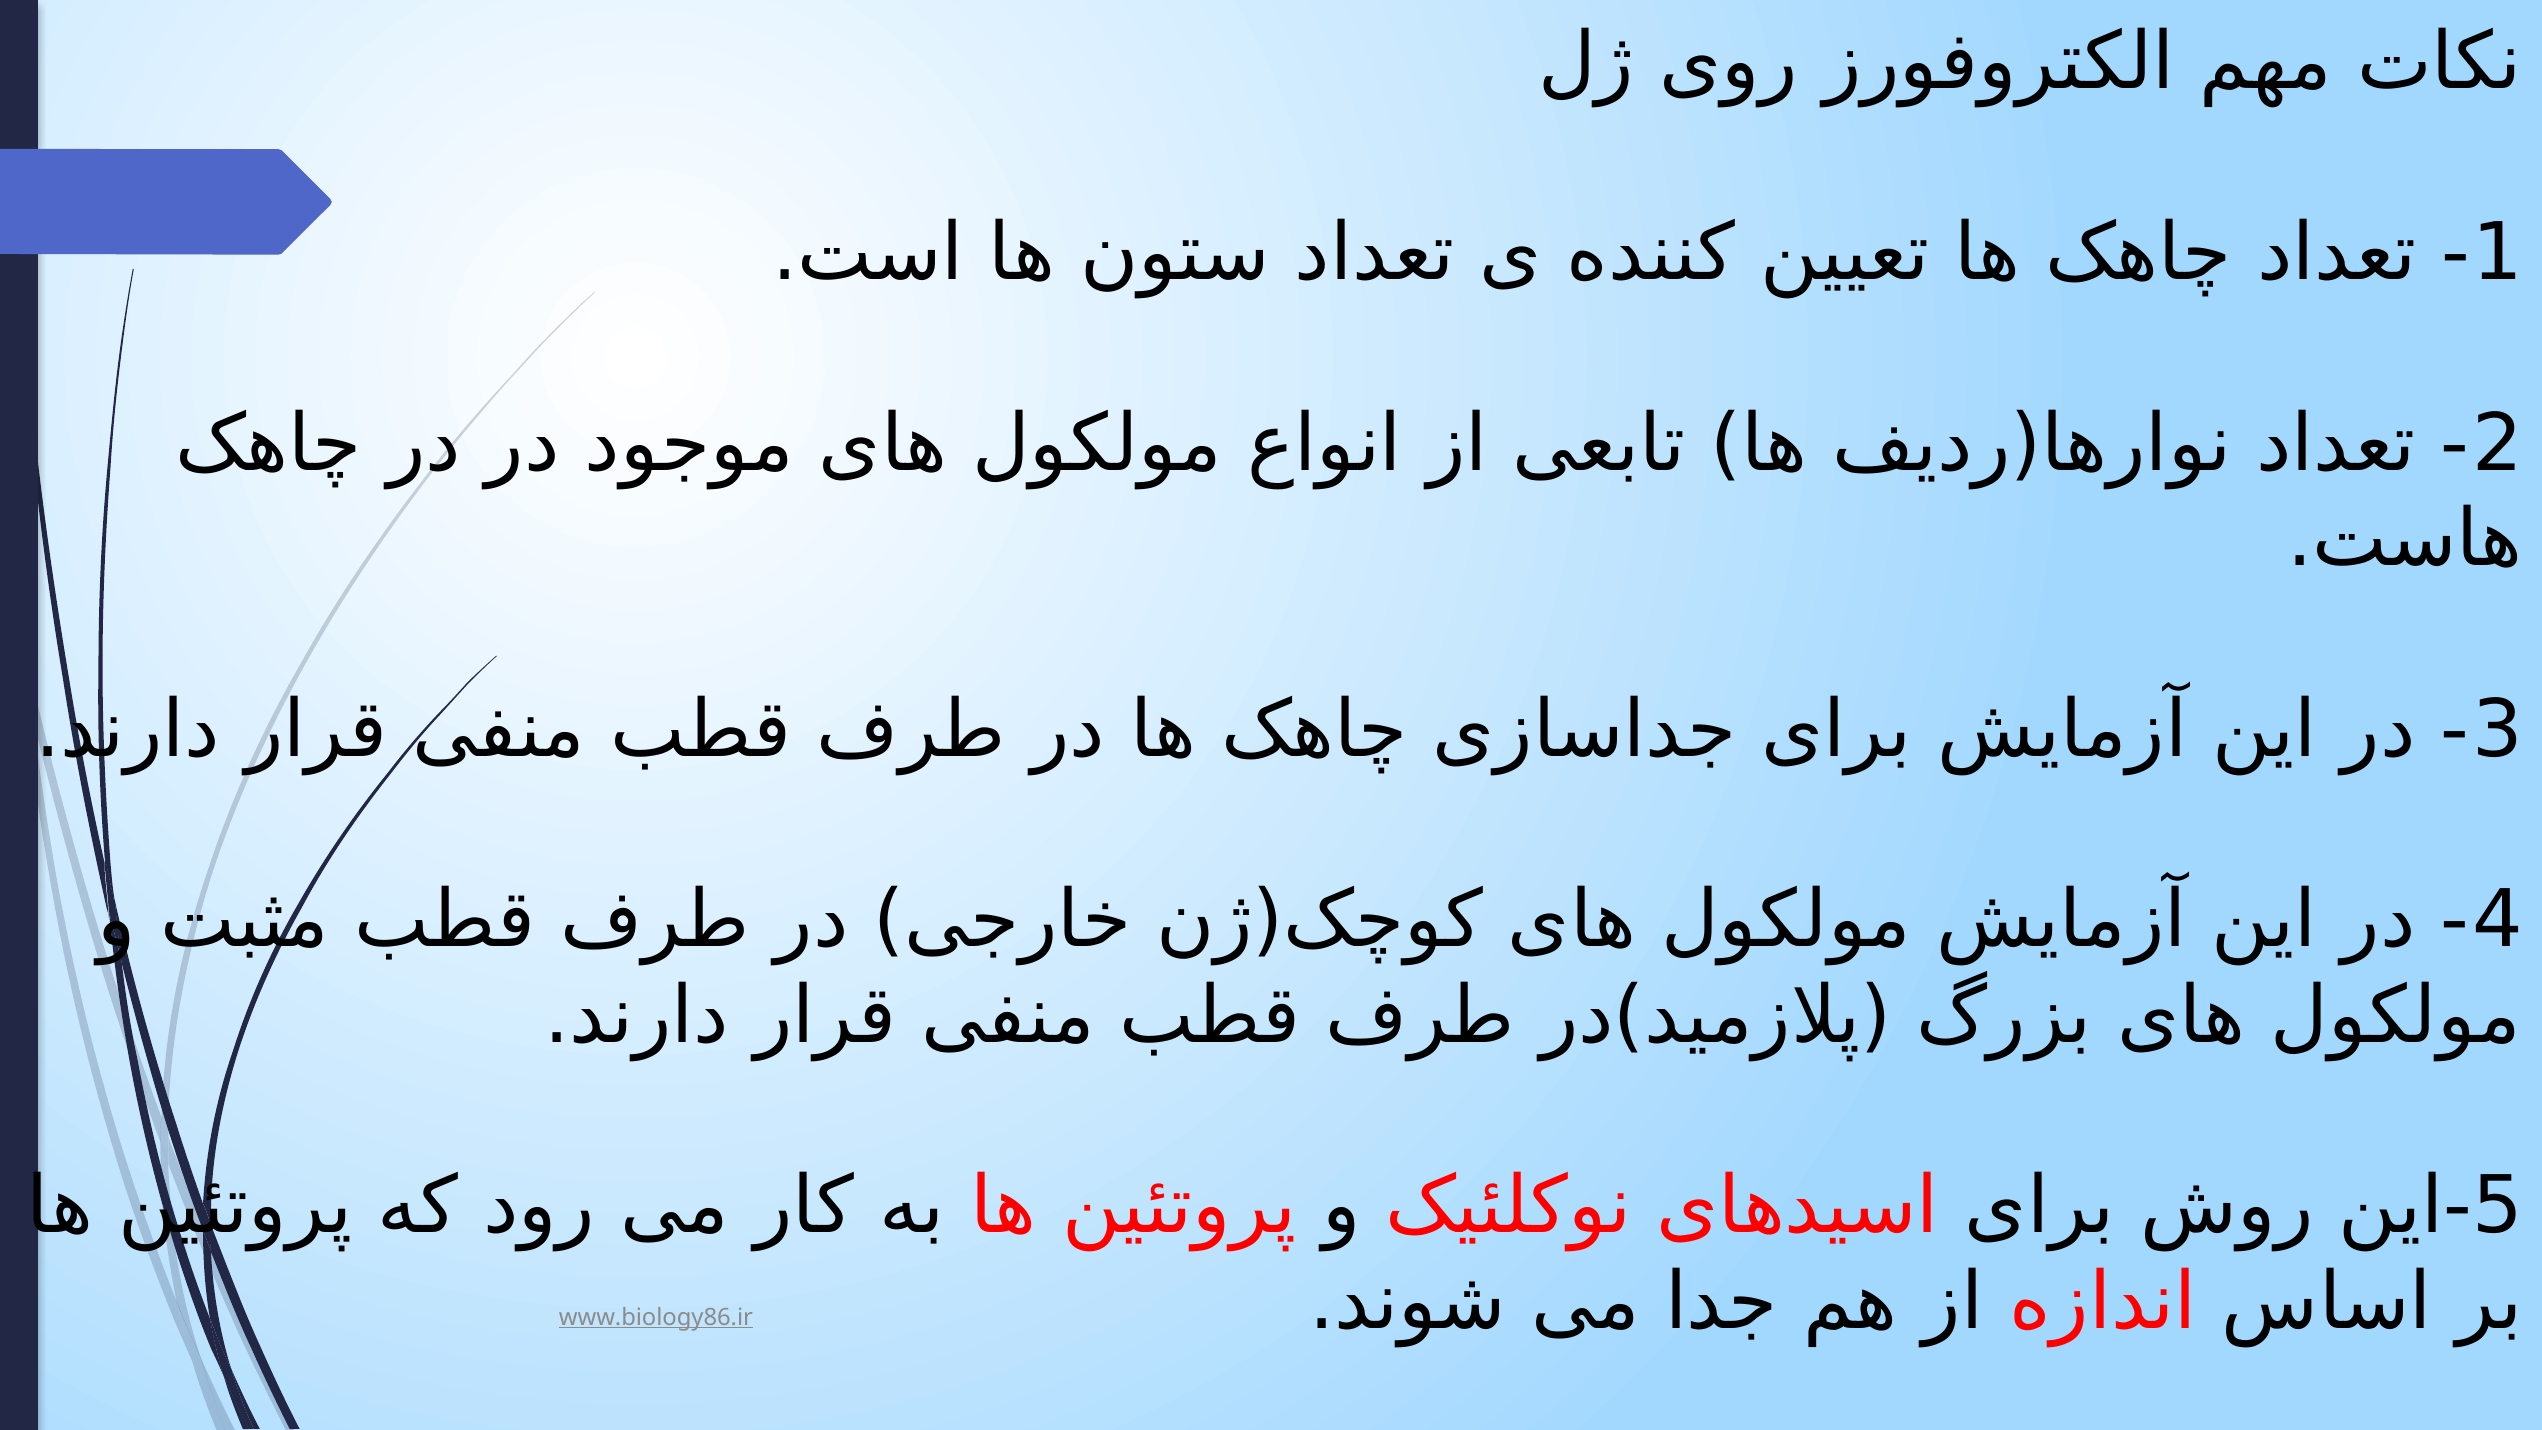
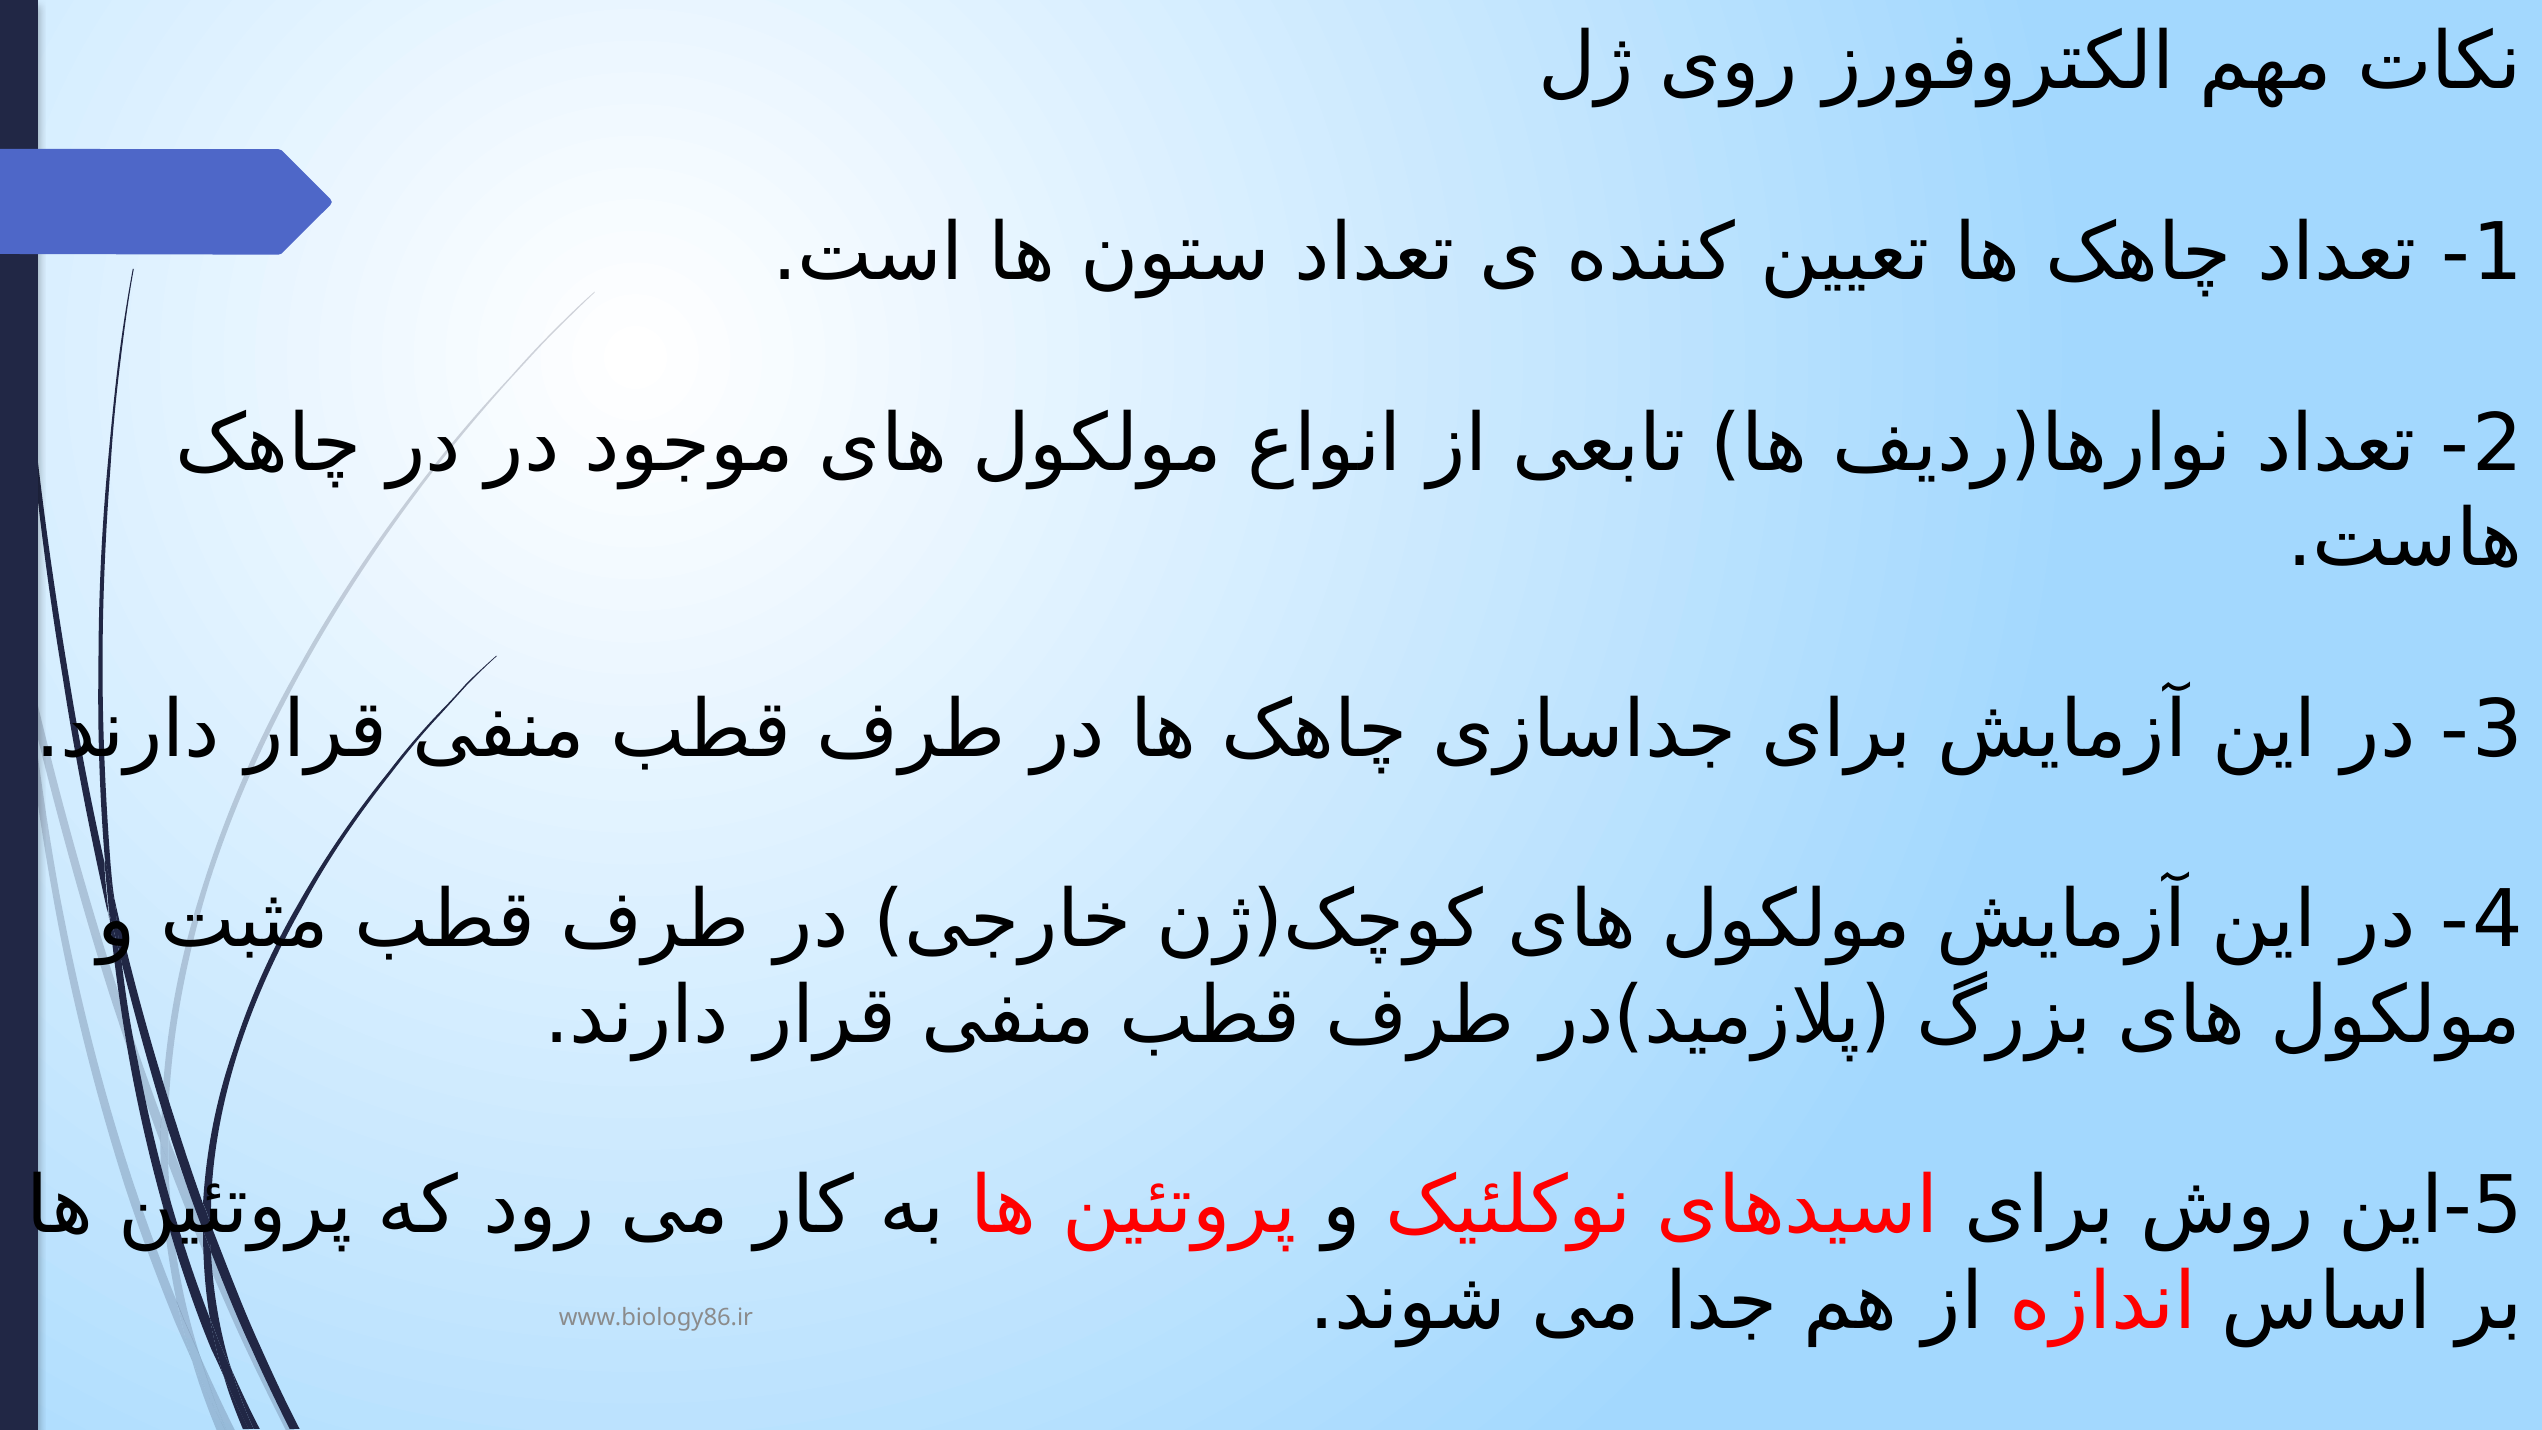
www.biology86.ir underline: present -> none (656, 1317)
